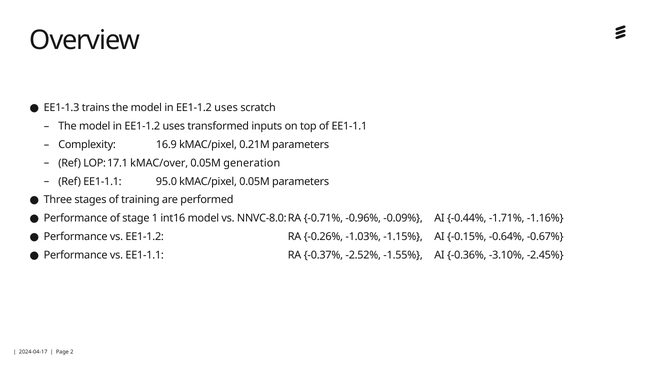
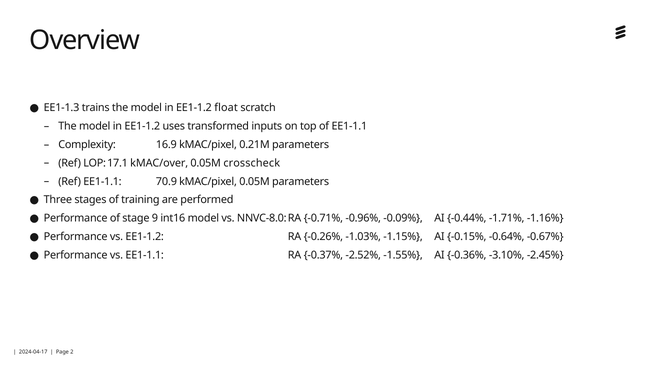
uses: uses -> float (226, 108)
generation: generation -> crosscheck (252, 163)
95.0: 95.0 -> 70.9 (166, 182)
1: 1 -> 9 (155, 218)
